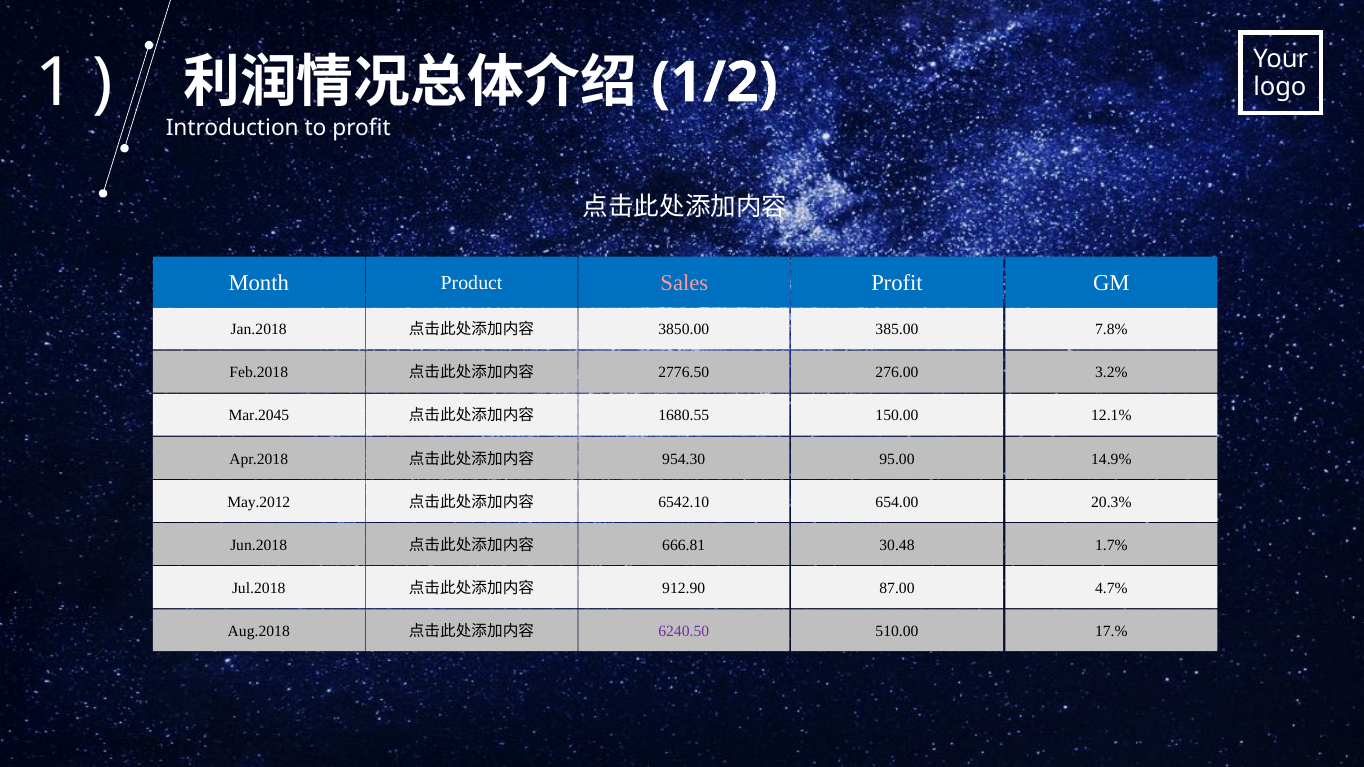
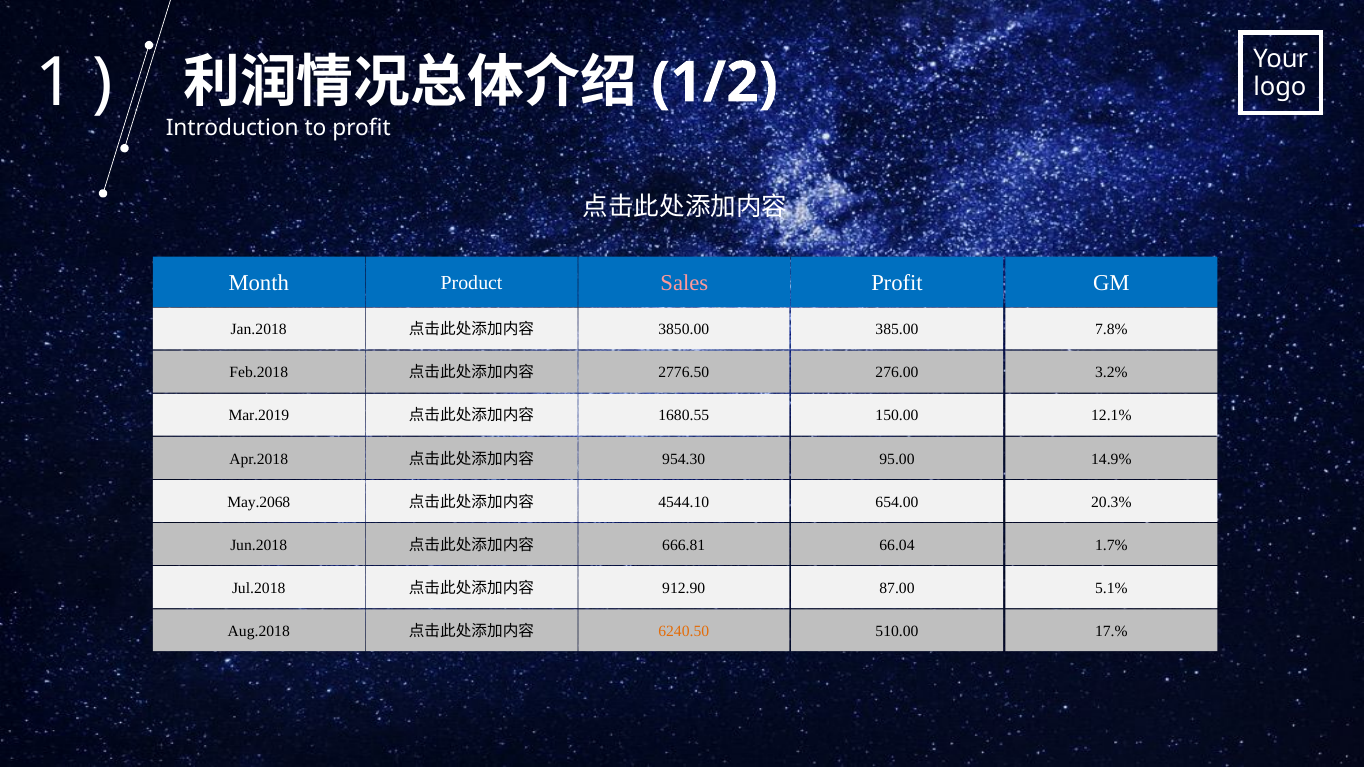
Mar.2045: Mar.2045 -> Mar.2019 (259, 416)
May.2012: May.2012 -> May.2068 (259, 502)
6542.10: 6542.10 -> 4544.10 (684, 502)
30.48: 30.48 -> 66.04 (897, 545)
4.7%: 4.7% -> 5.1% (1111, 588)
6240.50 colour: purple -> orange (684, 631)
